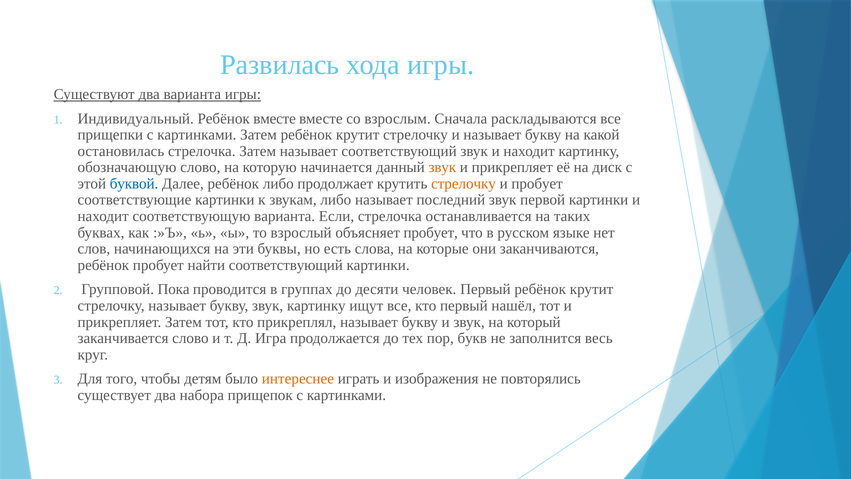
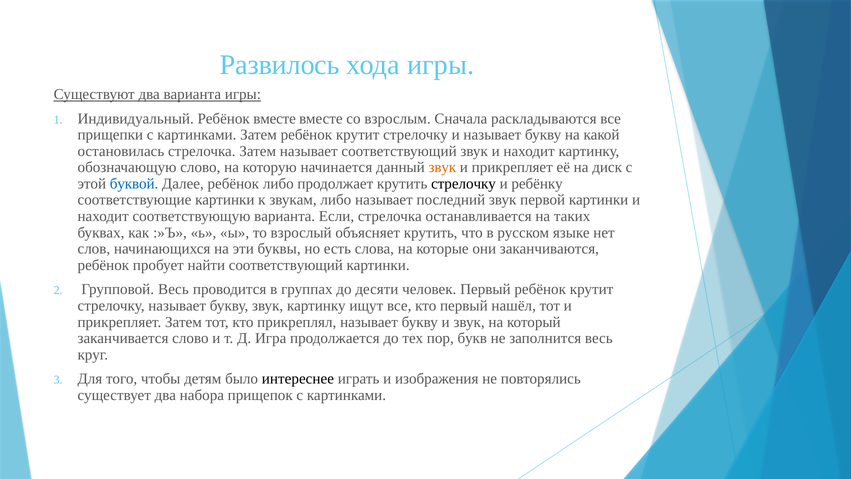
Развилась: Развилась -> Развилось (280, 65)
стрелочку colour: orange -> black (464, 184)
и пробует: пробует -> ребёнку (537, 184)
объясняет пробует: пробует -> крутить (431, 232)
Групповой Пока: Пока -> Весь (173, 289)
интереснее colour: orange -> black (298, 379)
